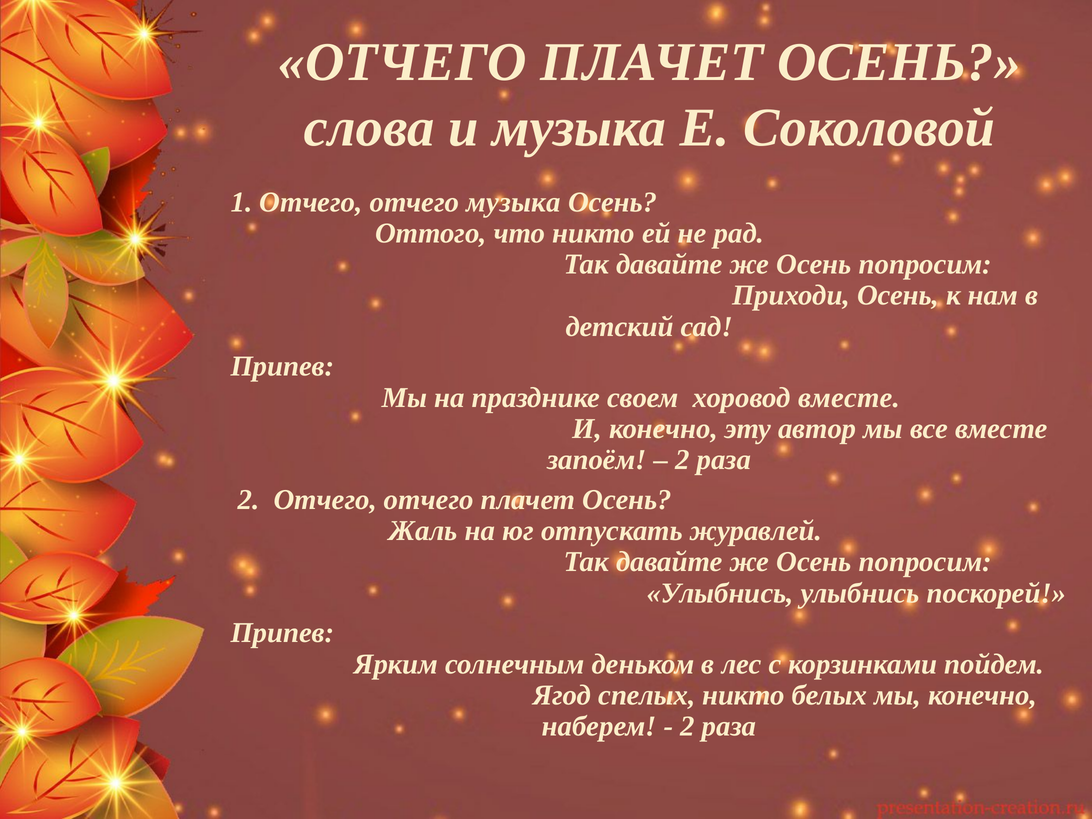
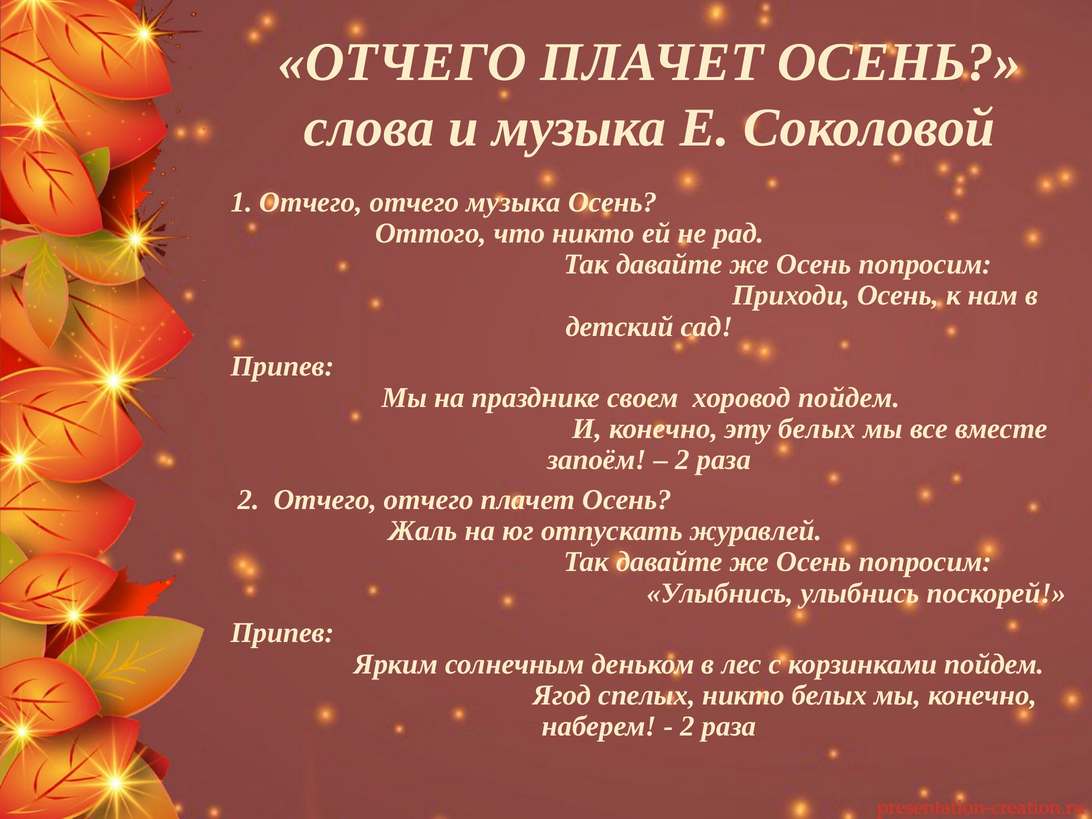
хоровод вместе: вместе -> пойдем (849, 398)
эту автор: автор -> белых (817, 429)
